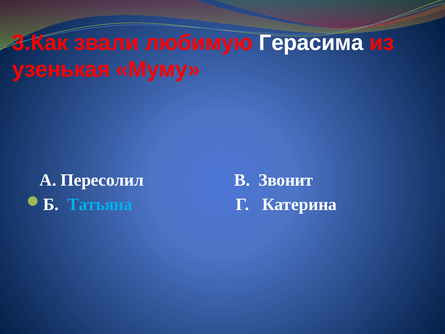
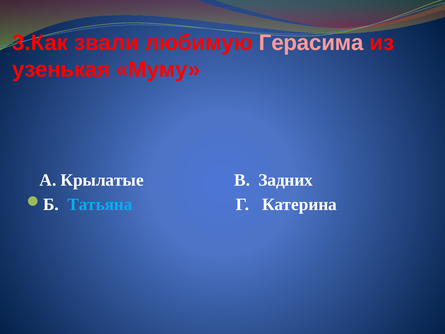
Герасима colour: white -> pink (311, 43)
Пересолил: Пересолил -> Крылатые (102, 180)
Звонит: Звонит -> Задних (286, 180)
